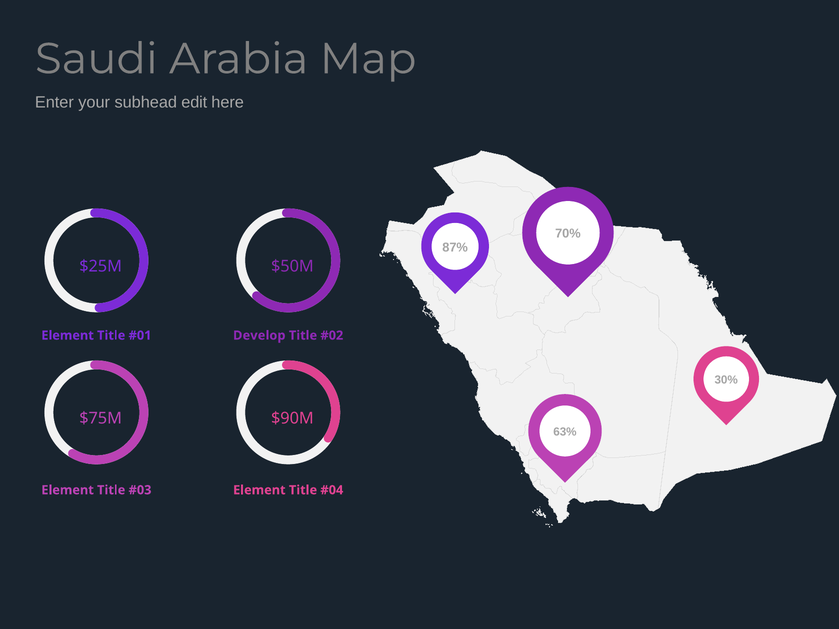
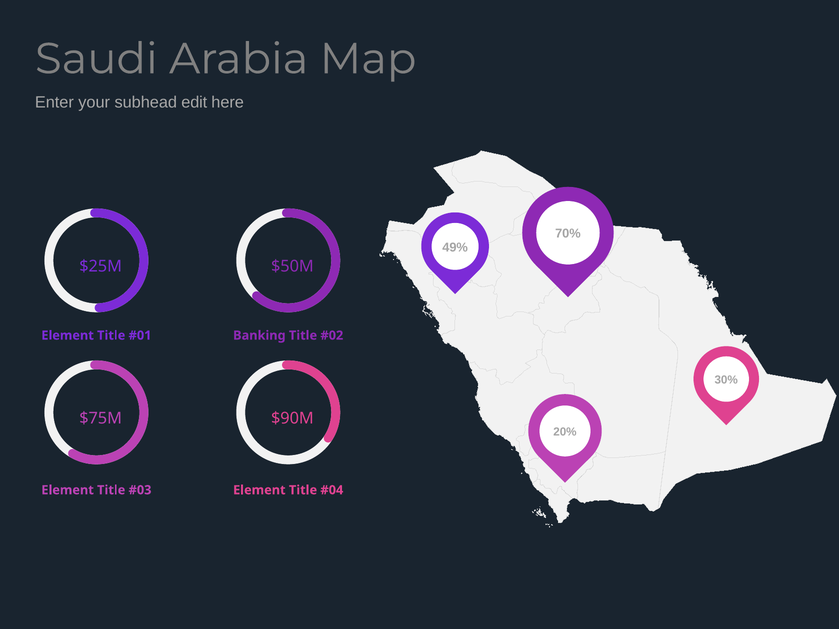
87%: 87% -> 49% (455, 247)
Develop: Develop -> Banking (259, 336)
63%: 63% -> 20% (565, 432)
